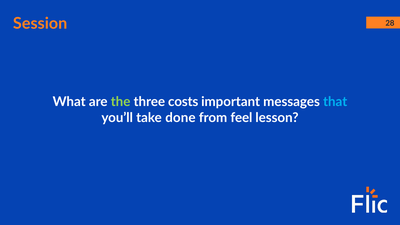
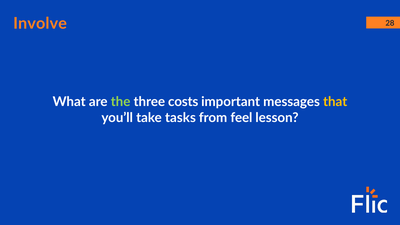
Session: Session -> Involve (40, 24)
that colour: light blue -> yellow (335, 102)
done: done -> tasks (180, 118)
